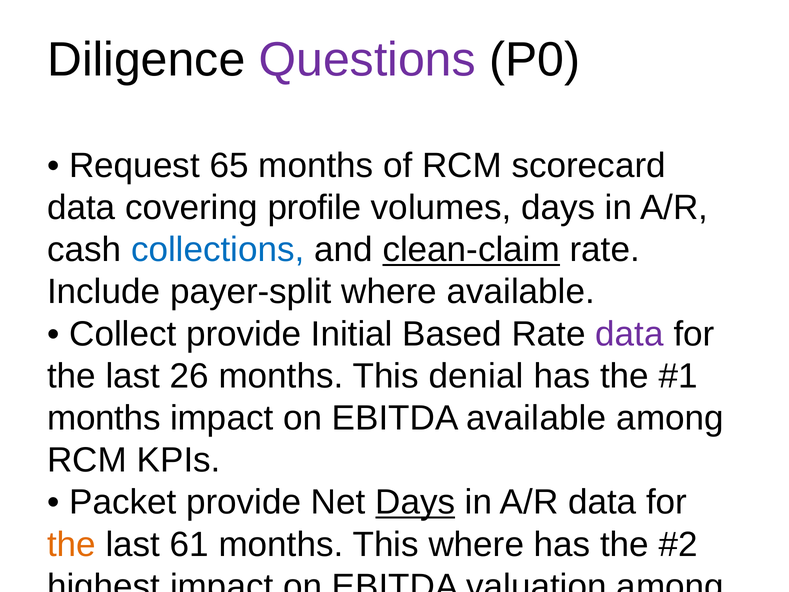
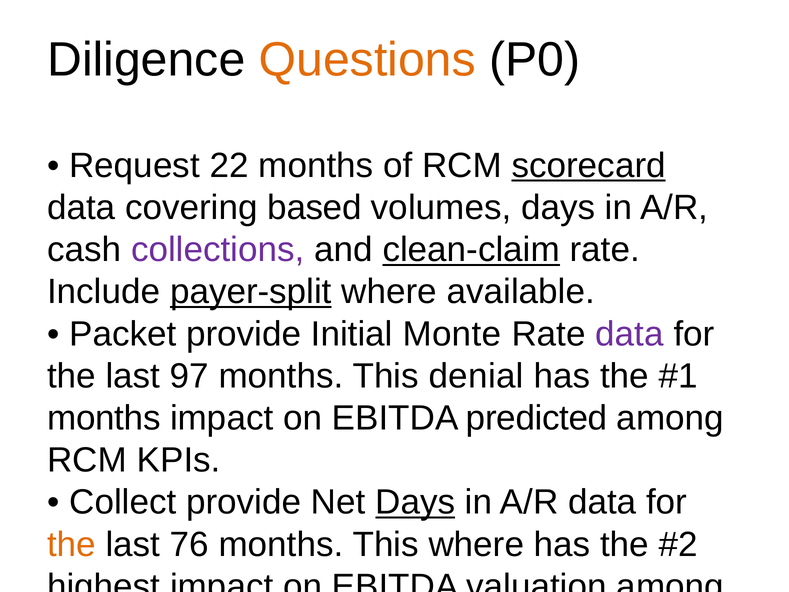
Questions colour: purple -> orange (367, 60)
65: 65 -> 22 (229, 165)
scorecard underline: none -> present (589, 165)
profile: profile -> based (315, 208)
collections colour: blue -> purple (218, 250)
payer-split underline: none -> present (251, 292)
Collect: Collect -> Packet (123, 334)
Based: Based -> Monte (452, 334)
26: 26 -> 97 (189, 376)
EBITDA available: available -> predicted (537, 418)
Packet: Packet -> Collect (123, 502)
61: 61 -> 76 (189, 544)
